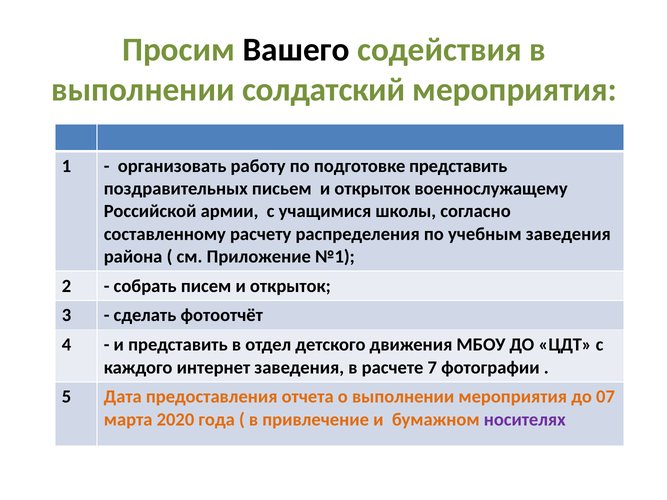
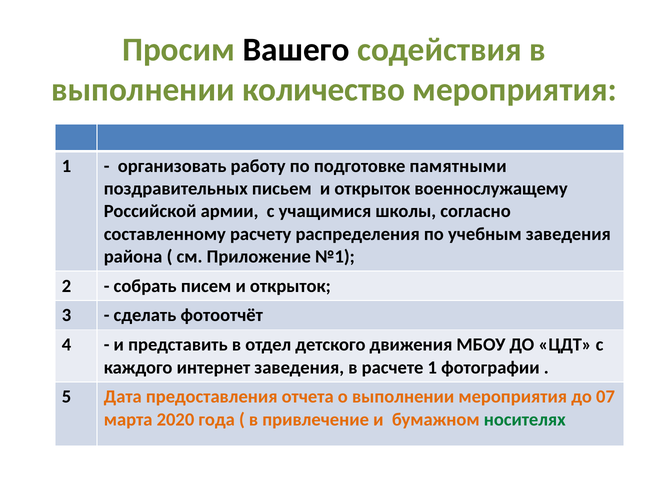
солдатский: солдатский -> количество (324, 90)
подготовке представить: представить -> памятными (458, 166)
расчете 7: 7 -> 1 (432, 368)
носителях colour: purple -> green (525, 420)
